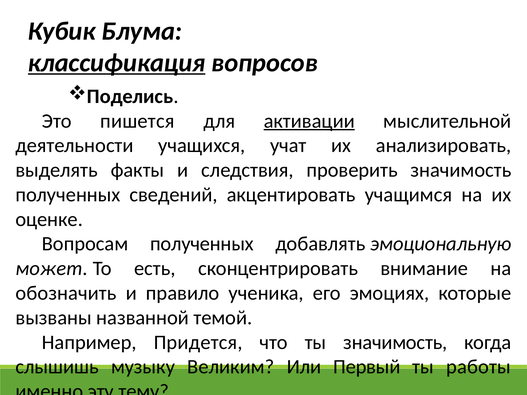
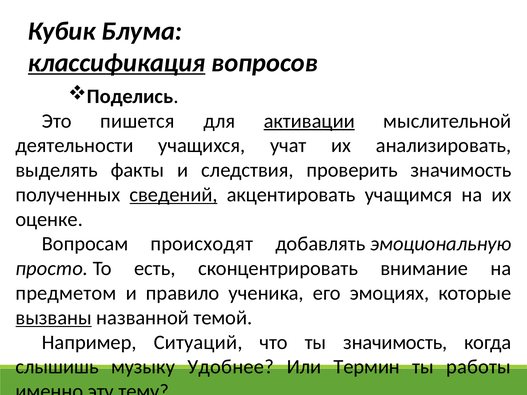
сведений underline: none -> present (174, 195)
Вопросам полученных: полученных -> происходят (202, 244)
может: может -> просто (52, 269)
обозначить: обозначить -> предметом (66, 293)
вызваны underline: none -> present (54, 318)
Придется: Придется -> Ситуаций (198, 342)
Великим: Великим -> Удобнее (231, 367)
Первый: Первый -> Термин (367, 367)
